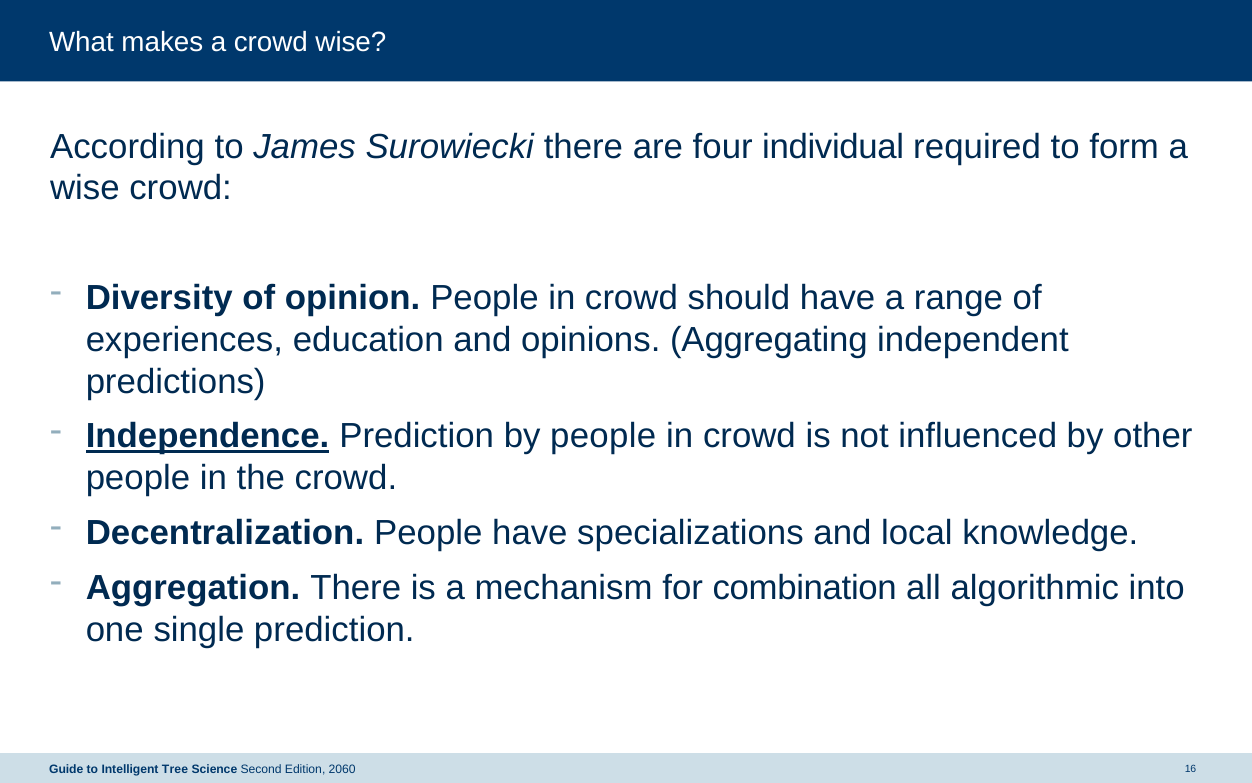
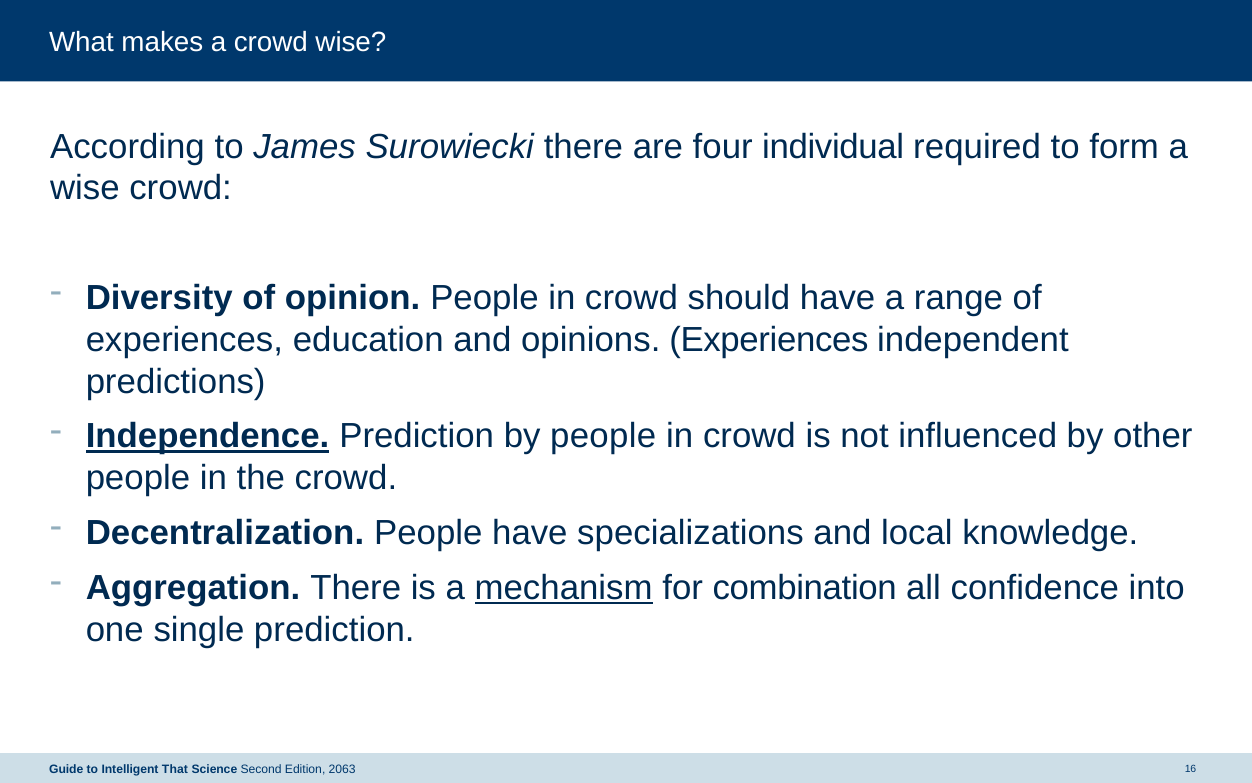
opinions Aggregating: Aggregating -> Experiences (769, 340)
mechanism underline: none -> present (564, 588)
algorithmic: algorithmic -> confidence (1035, 588)
Tree: Tree -> That (175, 769)
2060: 2060 -> 2063 (342, 769)
